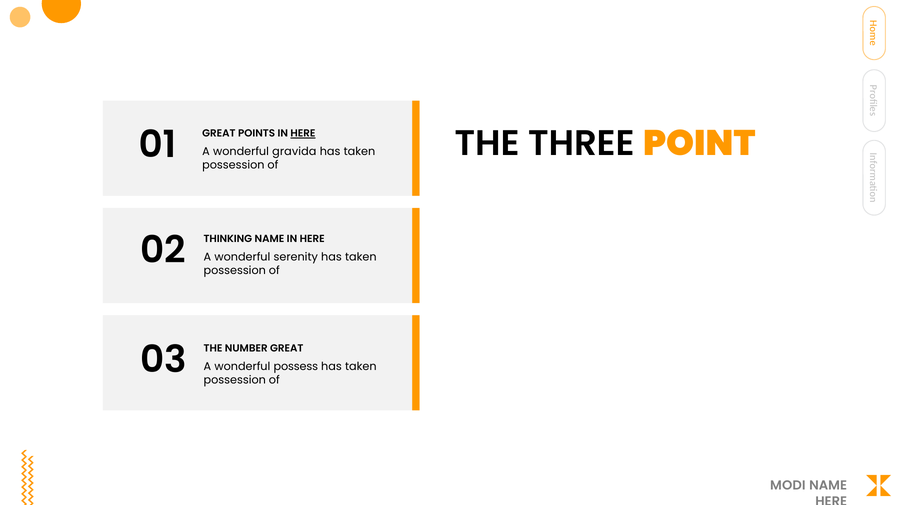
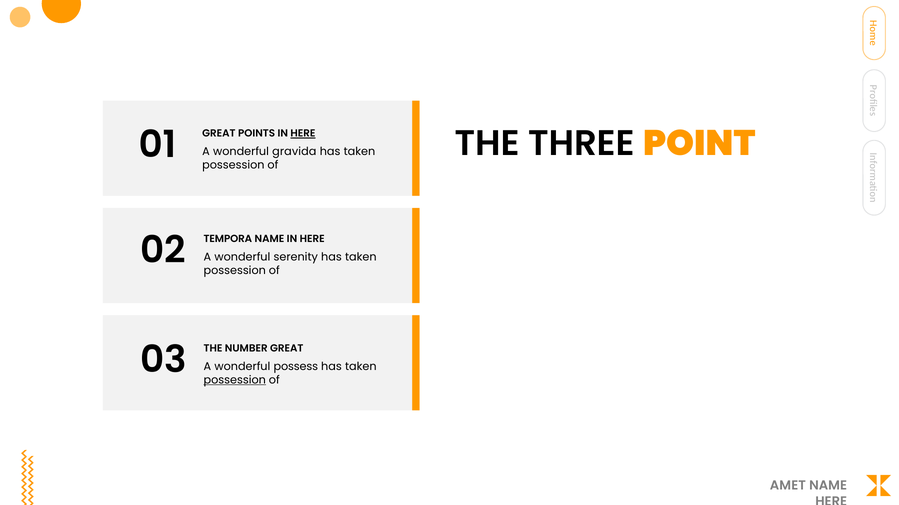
THINKING: THINKING -> TEMPORA (228, 239)
possession underline: none -> present (235, 380)
MODI: MODI -> AMET (788, 486)
